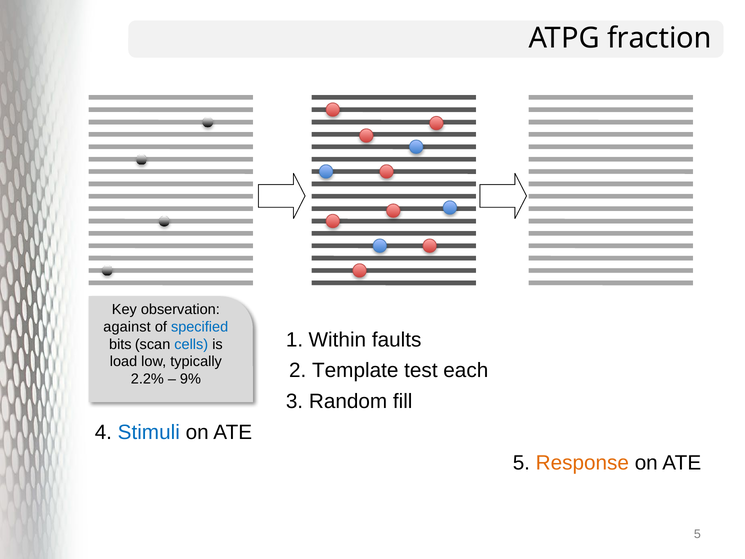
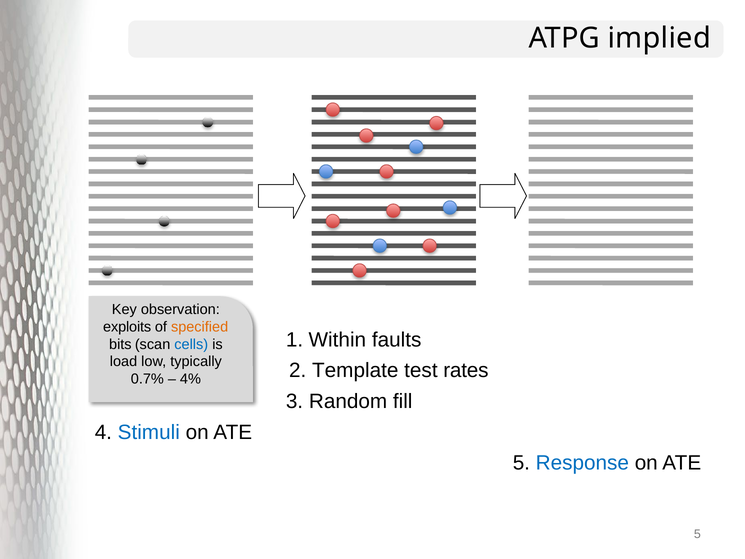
fraction: fraction -> implied (659, 38)
against: against -> exploits (127, 327)
specified colour: blue -> orange (200, 327)
each: each -> rates (466, 370)
2.2%: 2.2% -> 0.7% (147, 379)
9%: 9% -> 4% (190, 379)
Response colour: orange -> blue (582, 463)
